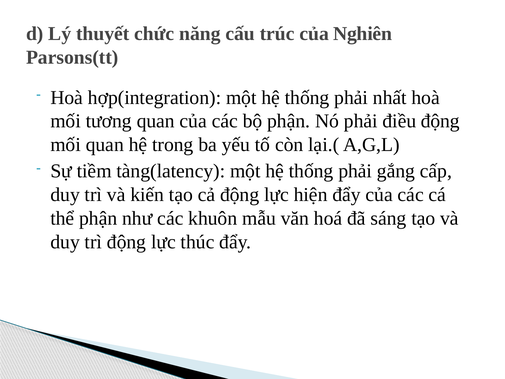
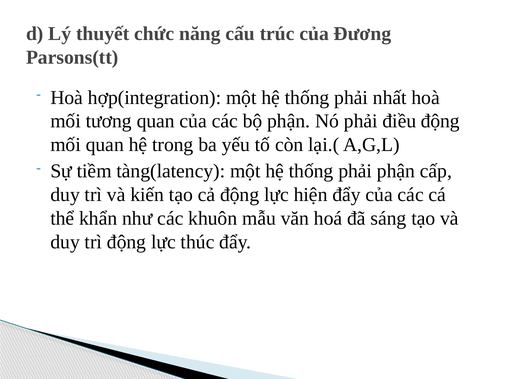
Nghiên: Nghiên -> Đương (362, 34)
phải gắng: gắng -> phận (396, 171)
thể phận: phận -> khẩn (98, 218)
